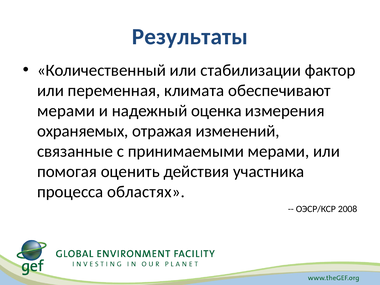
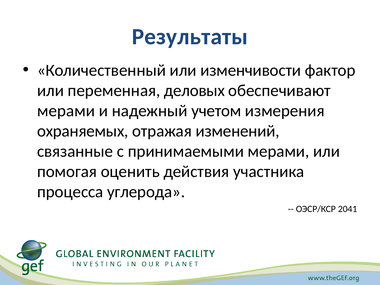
стабилизации: стабилизации -> изменчивости (251, 70)
климата: климата -> деловых (194, 90)
оценка: оценка -> учетом (216, 111)
областях: областях -> углерода (146, 192)
2008: 2008 -> 2041 (348, 209)
